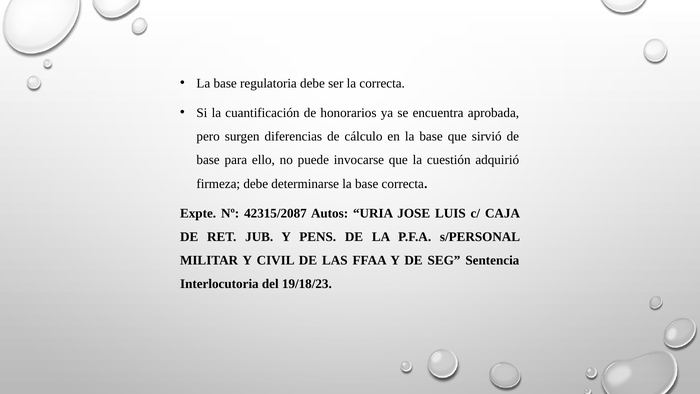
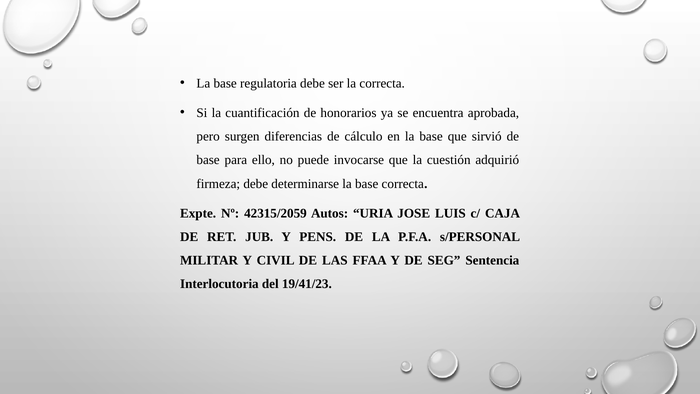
42315/2087: 42315/2087 -> 42315/2059 (275, 213)
19/18/23: 19/18/23 -> 19/41/23 (307, 284)
